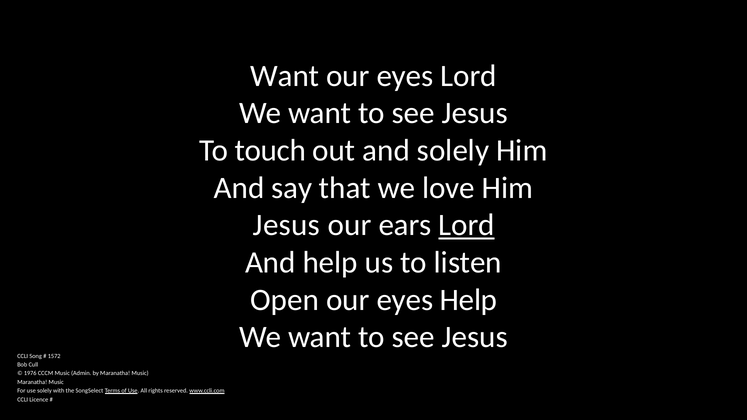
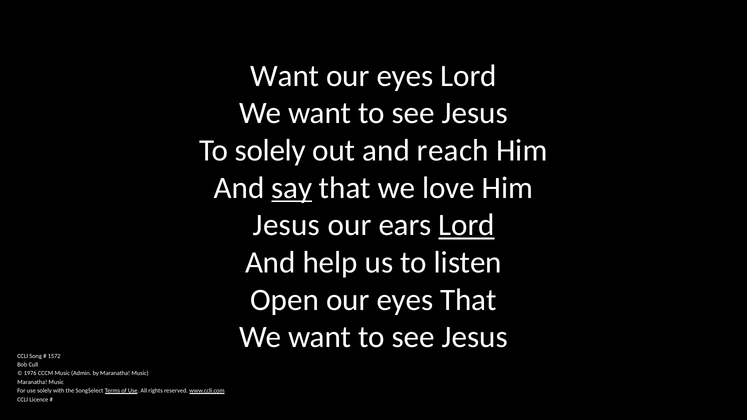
To touch: touch -> solely (270, 151)
and solely: solely -> reach (453, 151)
say underline: none -> present (292, 188)
eyes Help: Help -> That (468, 300)
